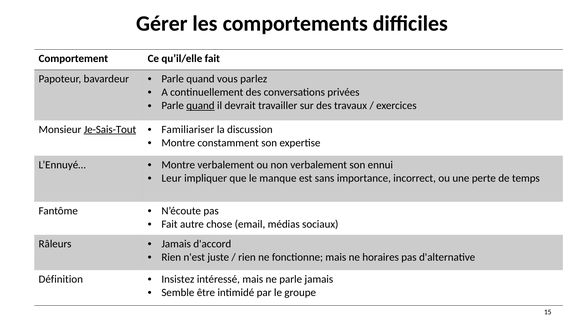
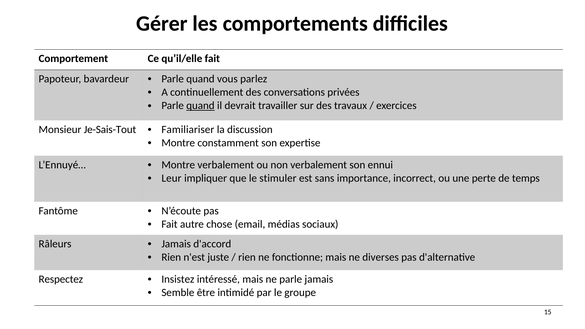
Je-Sais-Tout underline: present -> none (110, 129)
manque: manque -> stimuler (278, 178)
horaires: horaires -> diverses (381, 257)
Définition: Définition -> Respectez (61, 279)
